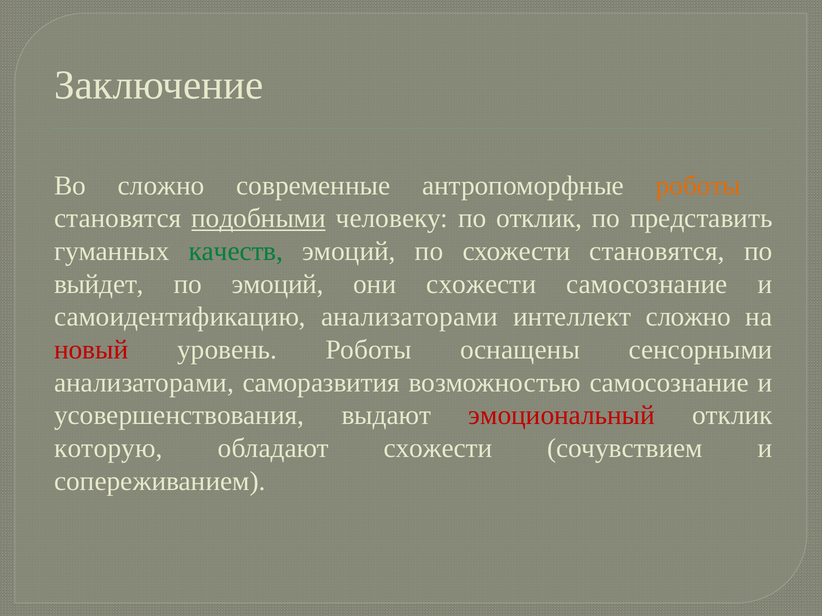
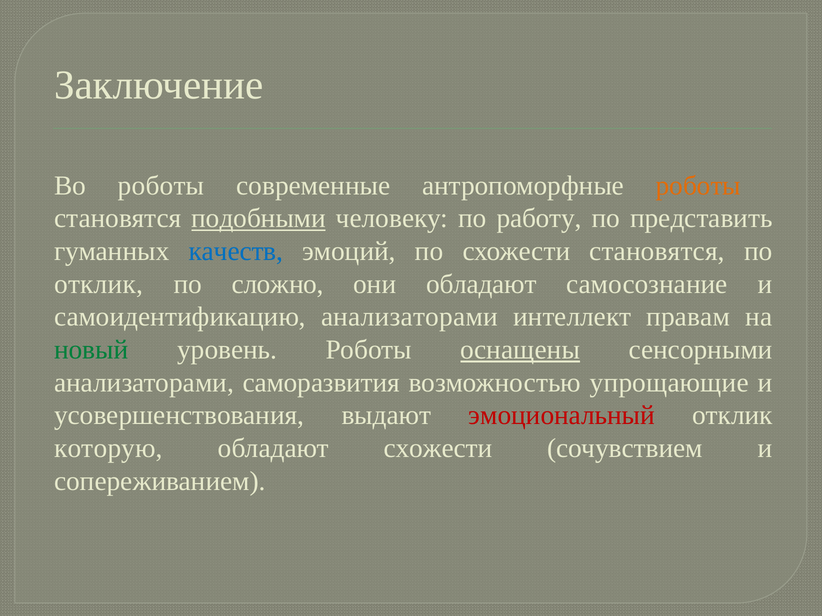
Во сложно: сложно -> роботы (161, 186)
по отклик: отклик -> работу (539, 218)
качеств colour: green -> blue (236, 251)
выйдет: выйдет -> отклик (99, 284)
по эмоций: эмоций -> сложно (278, 284)
они схожести: схожести -> обладают (481, 284)
интеллект сложно: сложно -> правам (688, 317)
новый colour: red -> green (91, 350)
оснащены underline: none -> present (520, 350)
возможностью самосознание: самосознание -> упрощающие (669, 383)
